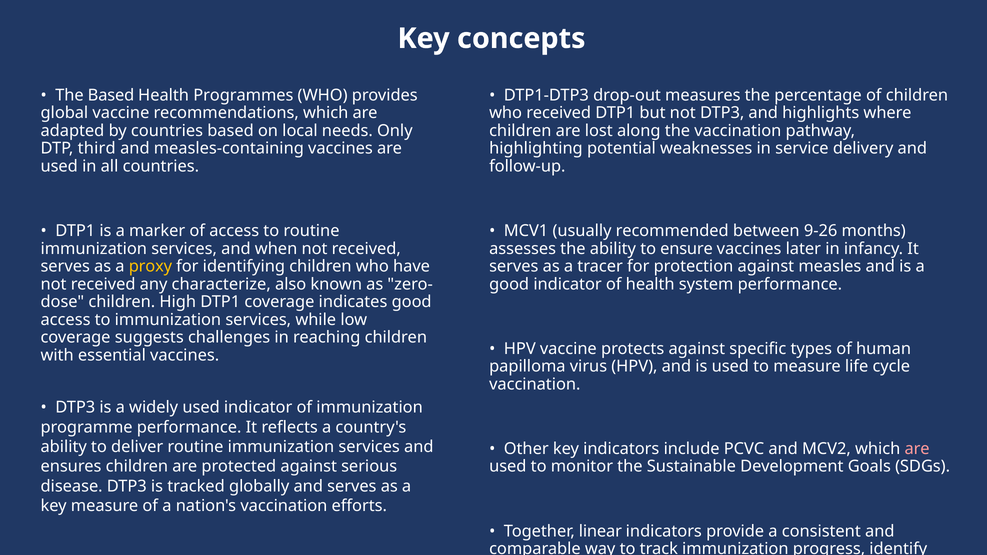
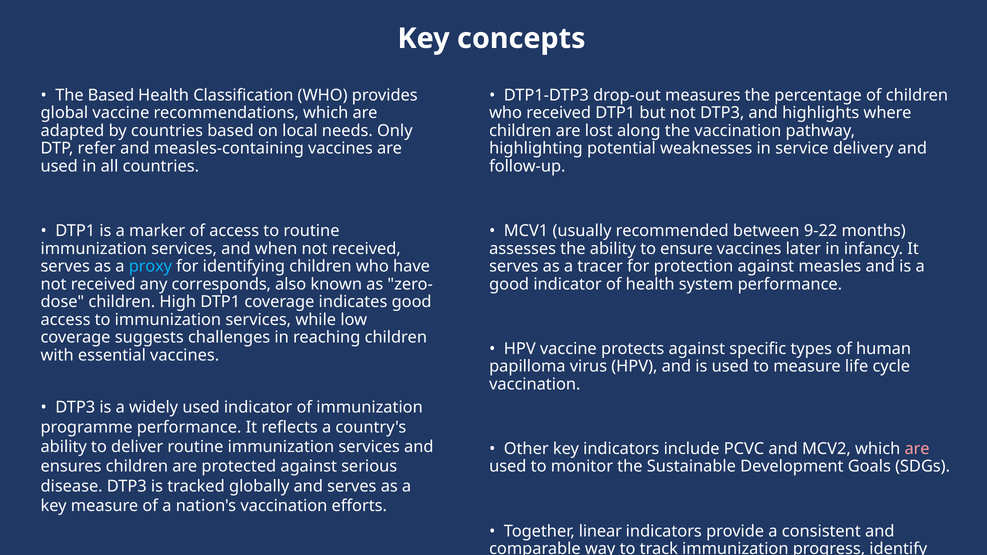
Programmes: Programmes -> Classification (243, 95)
third: third -> refer (97, 149)
9-26: 9-26 -> 9-22 (821, 231)
proxy colour: yellow -> light blue (150, 266)
characterize: characterize -> corresponds (221, 284)
